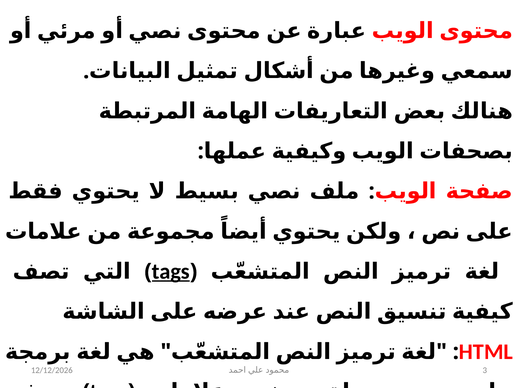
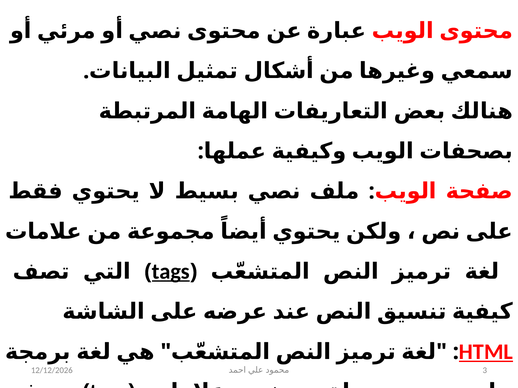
HTML underline: none -> present (486, 352)
